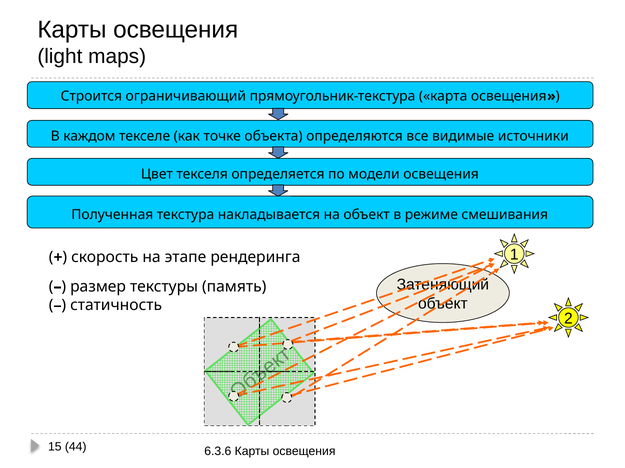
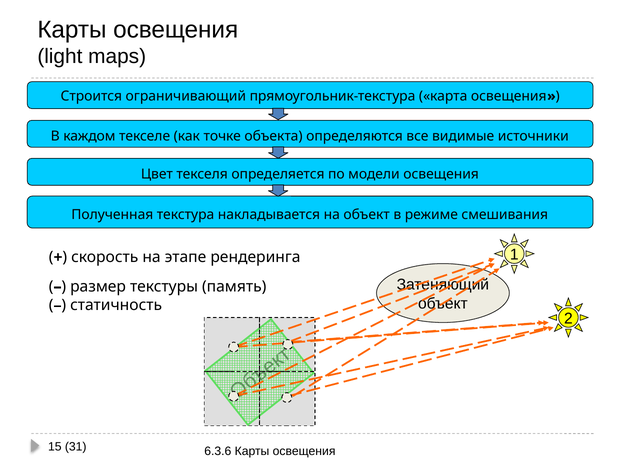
44: 44 -> 31 (76, 447)
